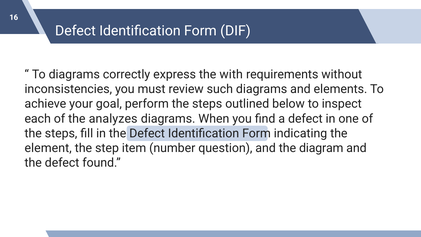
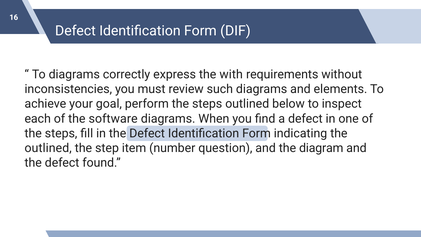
analyzes: analyzes -> software (113, 119)
element: element -> outlined (48, 148)
